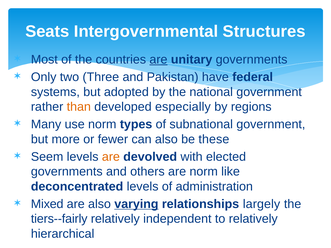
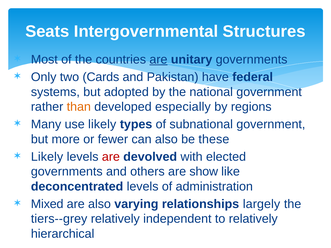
Three: Three -> Cards (101, 77)
use norm: norm -> likely (102, 124)
Seem: Seem -> Likely (47, 157)
are colour: orange -> red (111, 157)
are norm: norm -> show (204, 172)
varying underline: present -> none (136, 204)
tiers--fairly: tiers--fairly -> tiers--grey (59, 219)
